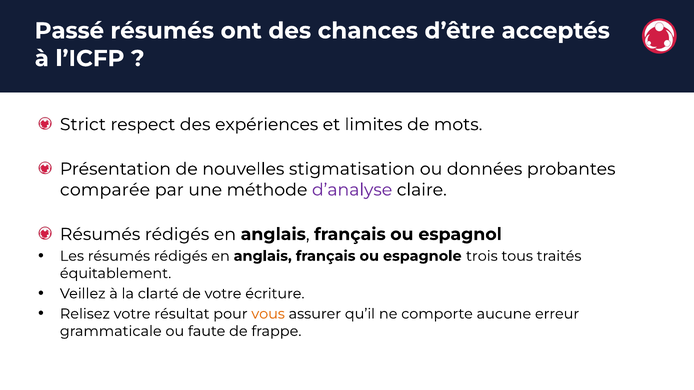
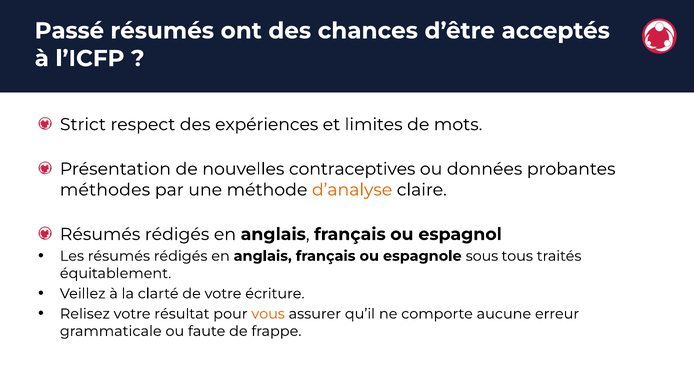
stigmatisation: stigmatisation -> contraceptives (352, 169)
comparée: comparée -> méthodes (105, 190)
d’analyse colour: purple -> orange (352, 190)
trois: trois -> sous (482, 256)
